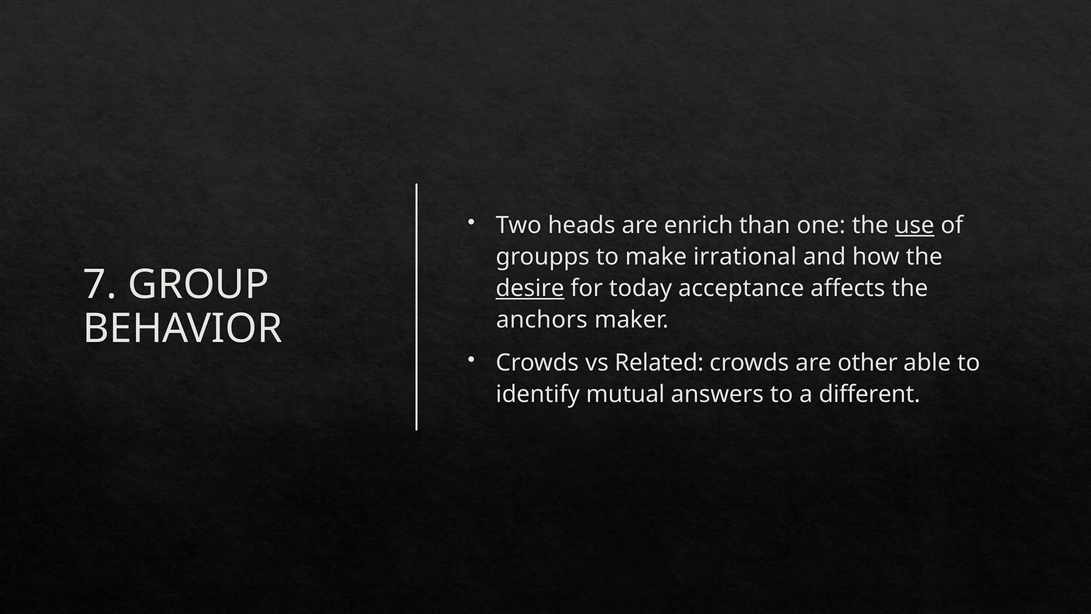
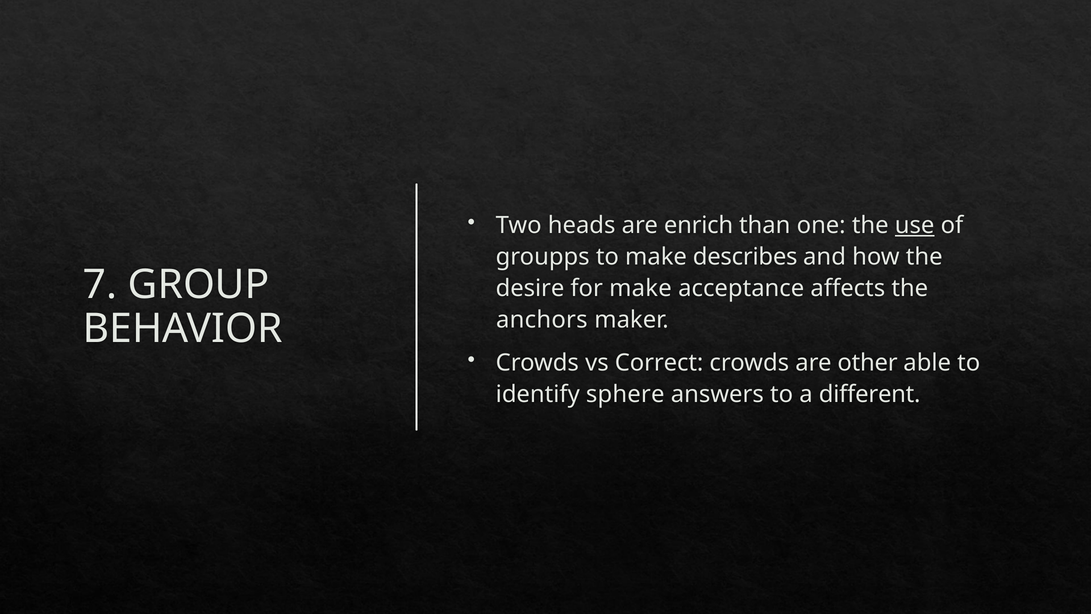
irrational: irrational -> describes (745, 257)
desire underline: present -> none (530, 288)
for today: today -> make (640, 288)
Related: Related -> Correct (659, 363)
mutual: mutual -> sphere (625, 394)
